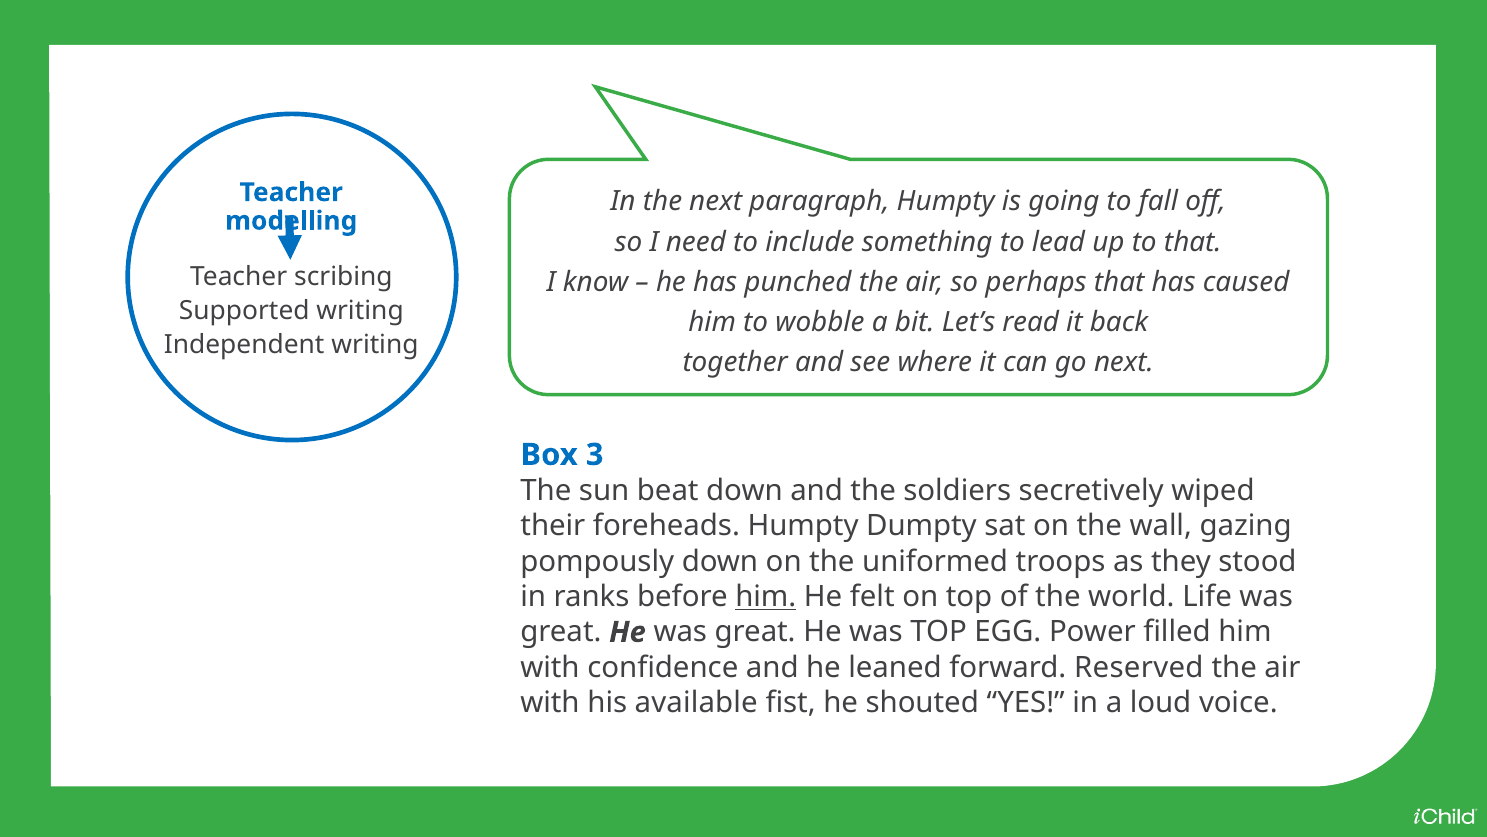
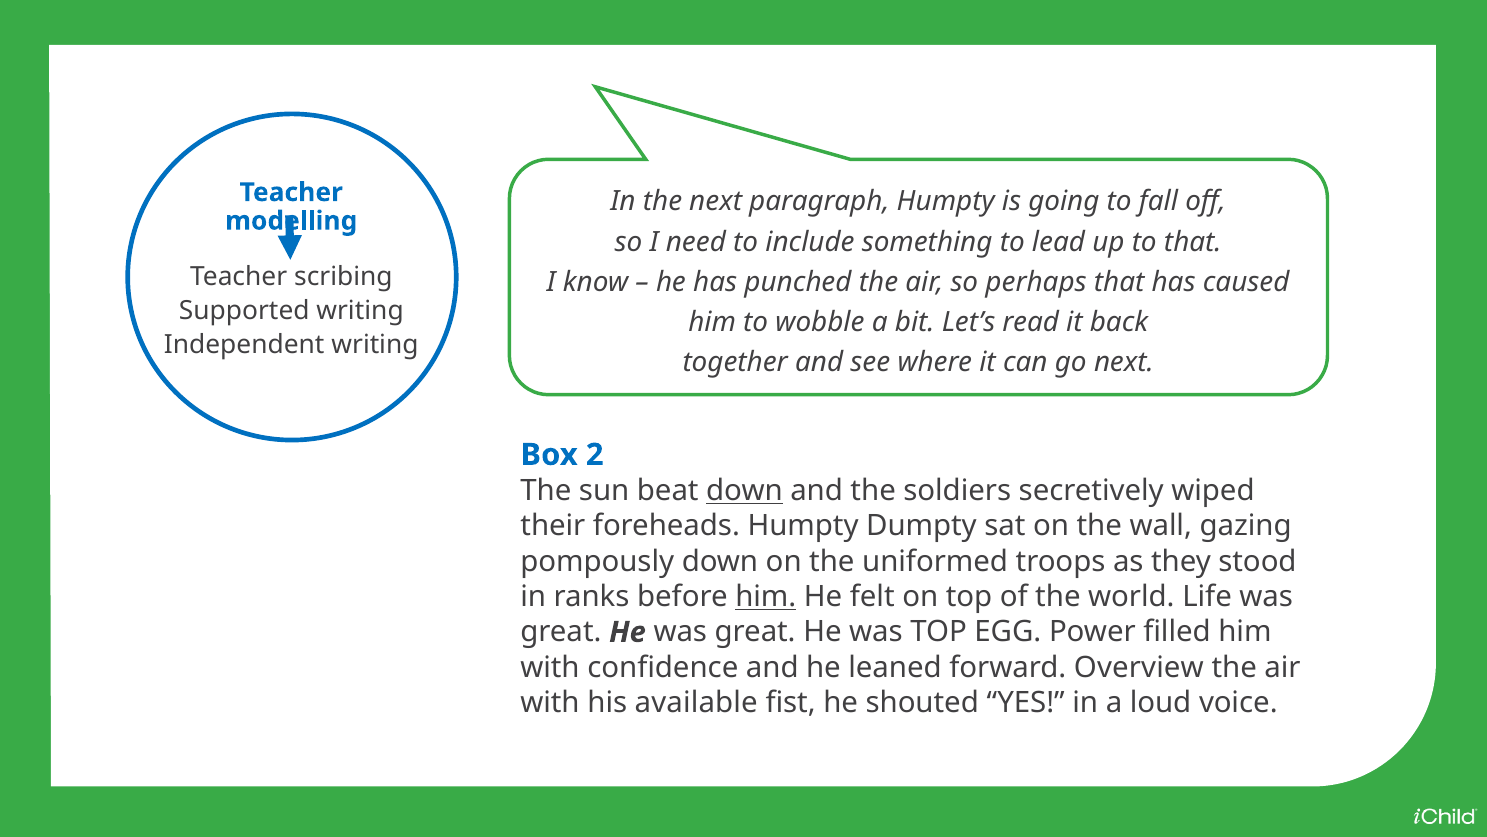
3: 3 -> 2 (595, 454)
down underline: none -> present (744, 491)
Reserved: Reserved -> Overview (1139, 667)
